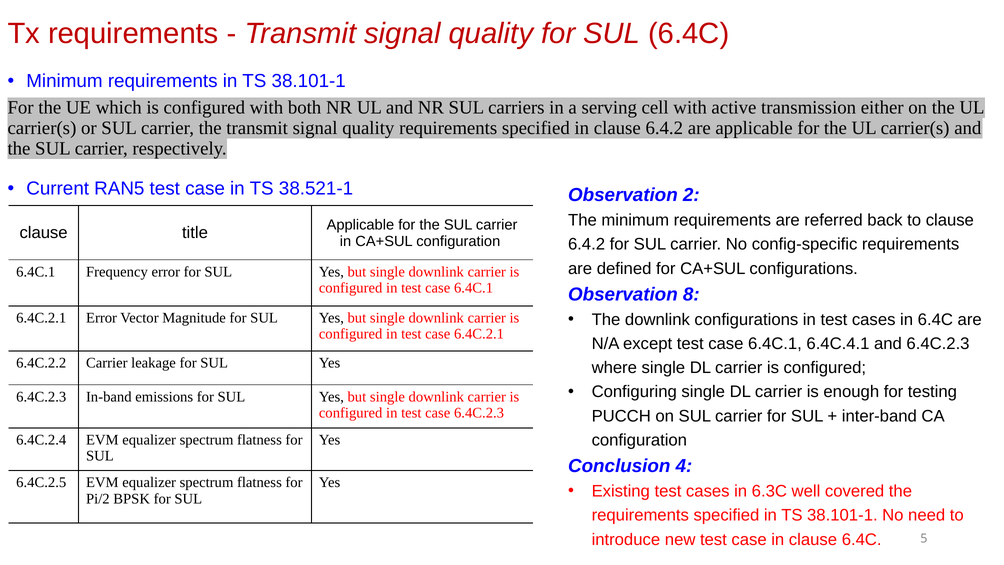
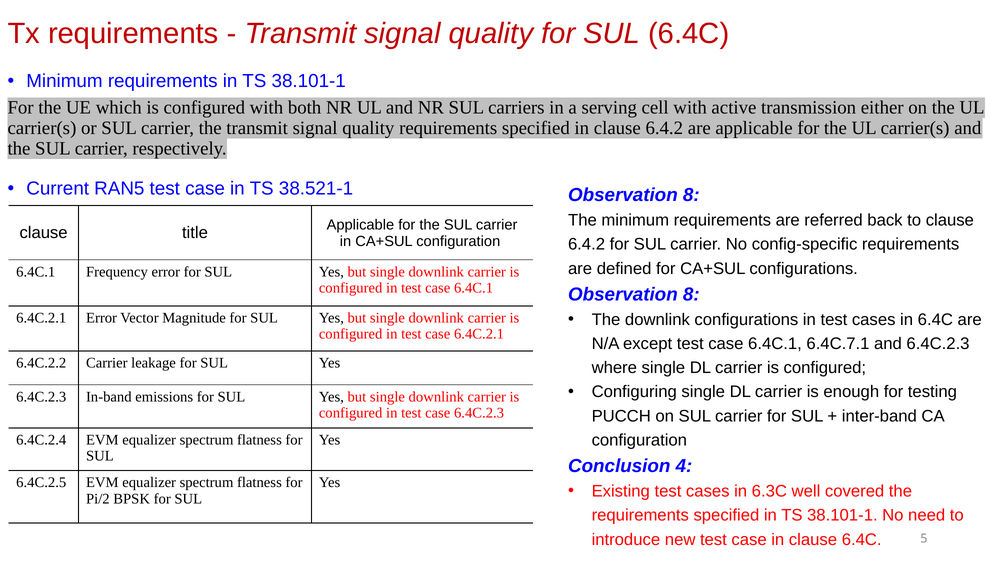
38.521-1 Observation 2: 2 -> 8 (691, 195)
6.4C.4.1: 6.4C.4.1 -> 6.4C.7.1 (838, 344)
